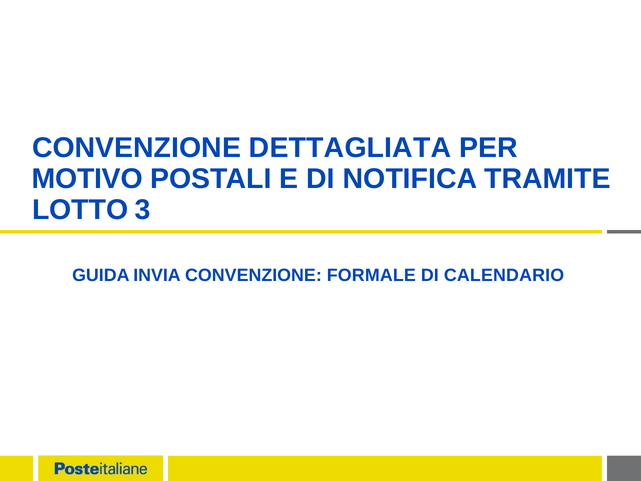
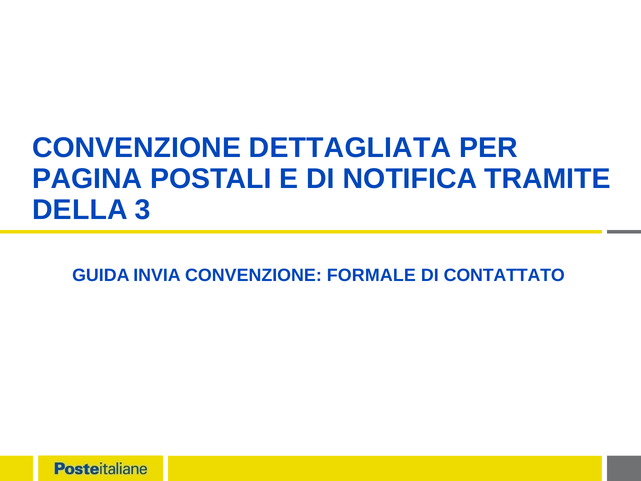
MOTIVO: MOTIVO -> PAGINA (87, 179)
LOTTO: LOTTO -> DELLA (80, 210)
CALENDARIO: CALENDARIO -> CONTATTATO (504, 275)
